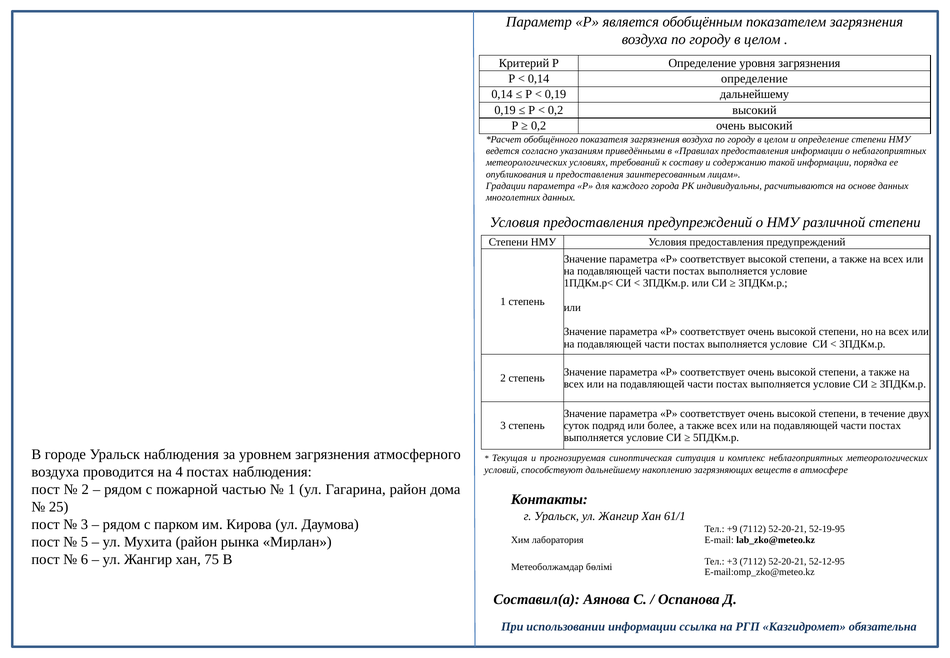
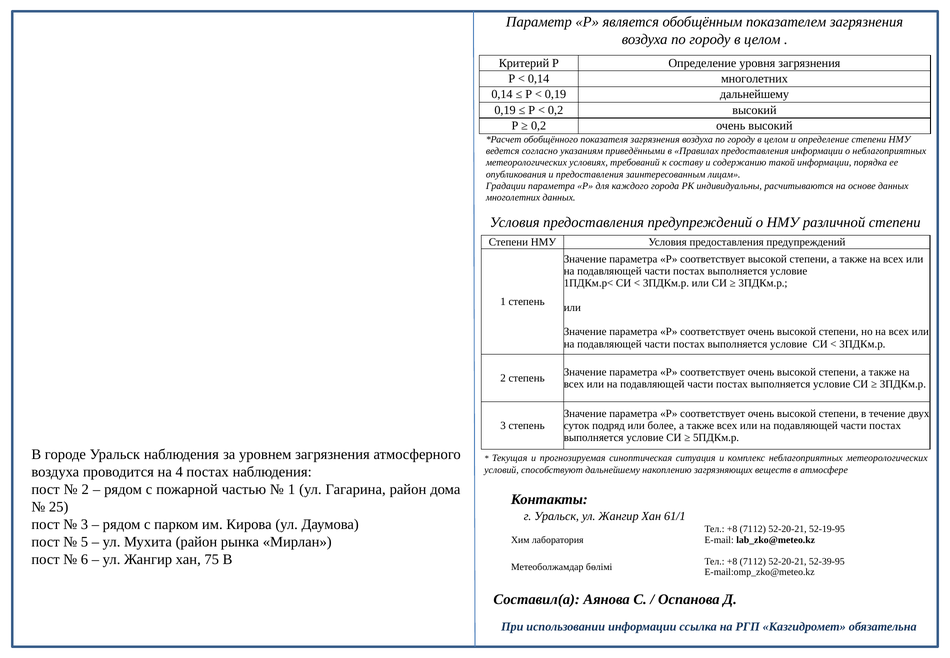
0,14 определение: определение -> многолетних (754, 79)
+9: +9 -> +8 (732, 529)
+3: +3 -> +8 (732, 561)
52-12-95: 52-12-95 -> 52-39-95 (827, 561)
